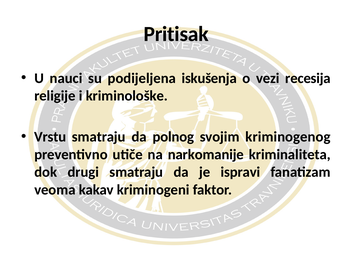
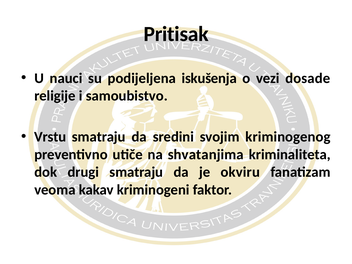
recesija: recesija -> dosade (308, 78)
kriminološke: kriminološke -> samoubistvo (127, 96)
polnog: polnog -> sredini (173, 137)
narkomanije: narkomanije -> shvatanjima (206, 154)
ispravi: ispravi -> okviru (240, 172)
